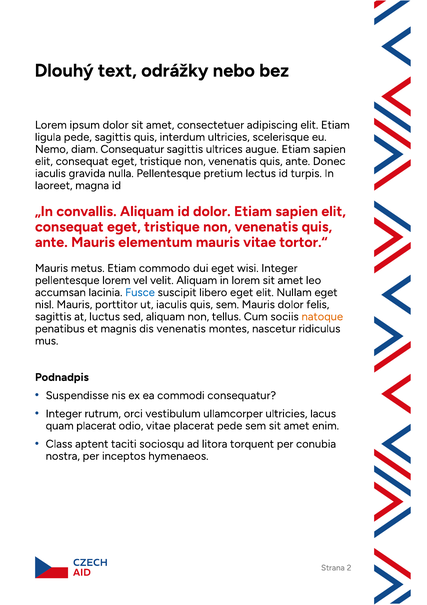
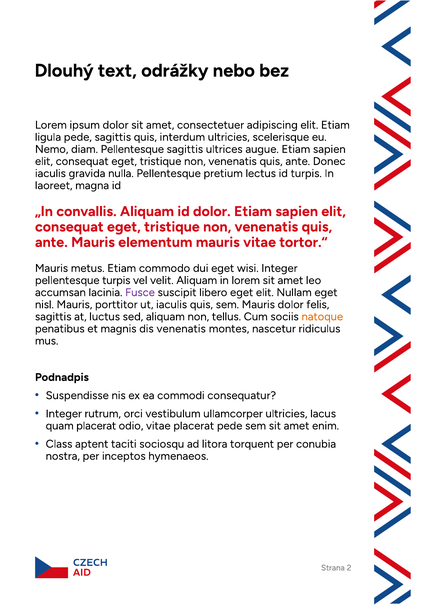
diam Consequatur: Consequatur -> Pellentesque (132, 149)
pellentesque lorem: lorem -> turpis (116, 281)
Fusce colour: blue -> purple (140, 293)
